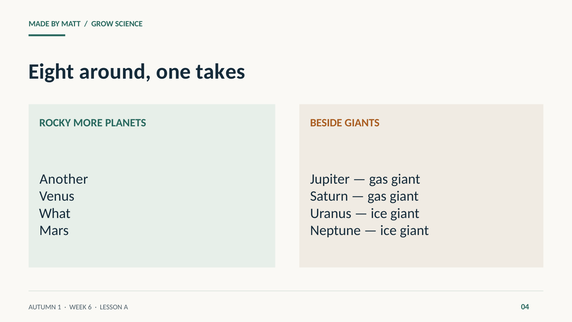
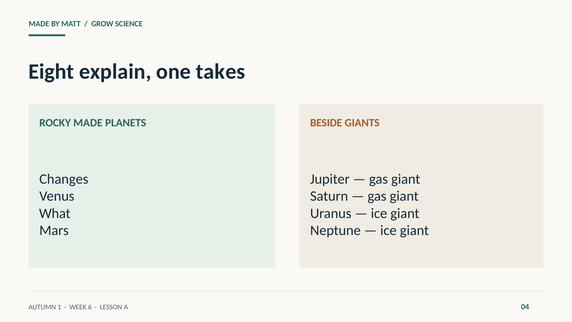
around: around -> explain (115, 71)
ROCKY MORE: MORE -> MADE (88, 123)
Another: Another -> Changes (64, 179)
